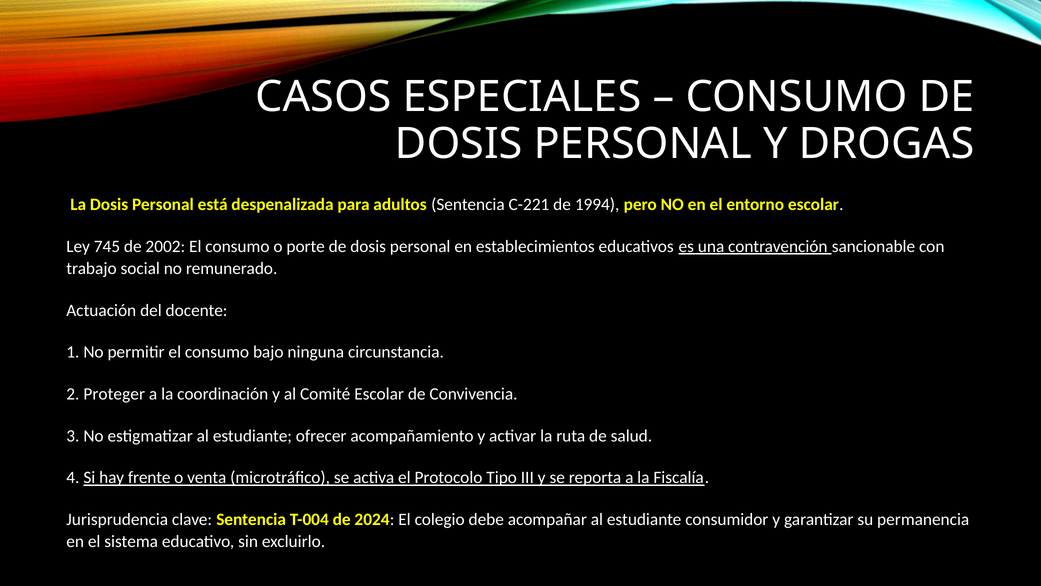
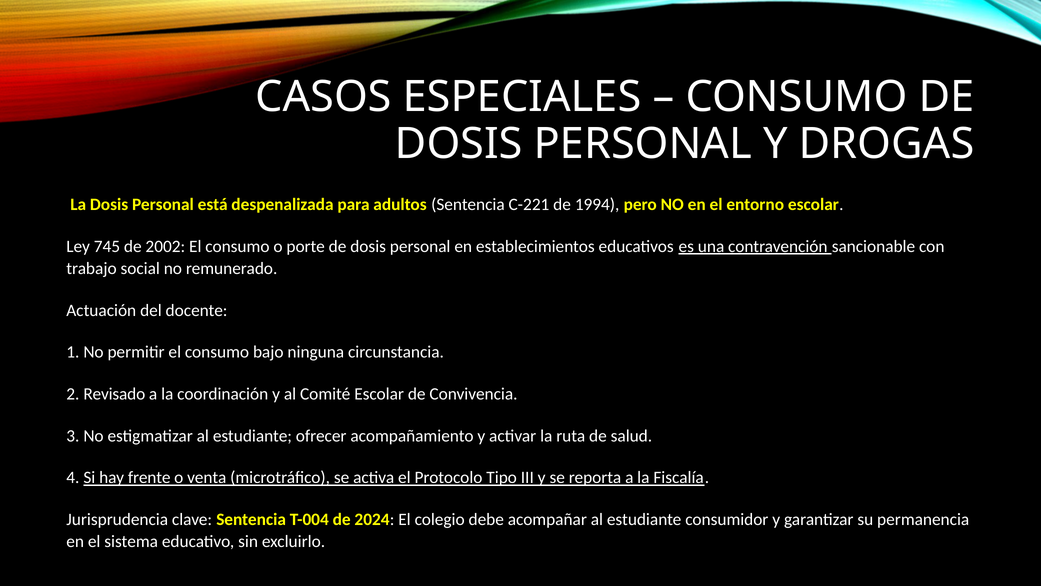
Proteger: Proteger -> Revisado (114, 394)
